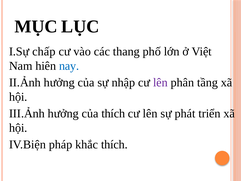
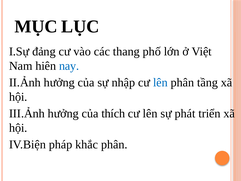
chấp: chấp -> đảng (44, 51)
lên colour: purple -> blue (160, 82)
khắc thích: thích -> phân (114, 144)
